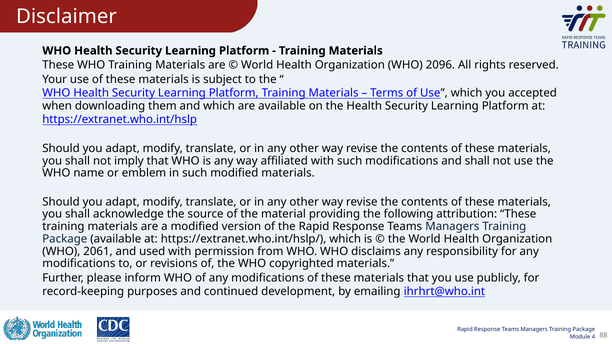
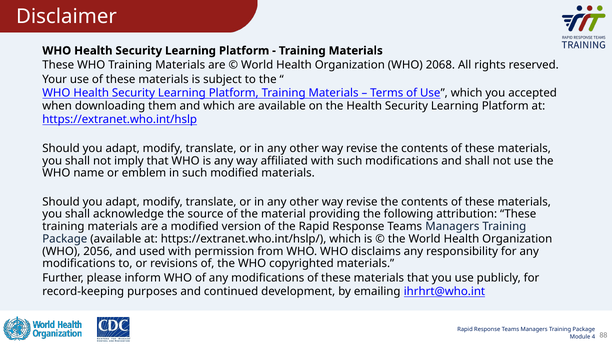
2096: 2096 -> 2068 (440, 65)
2061: 2061 -> 2056 (98, 251)
